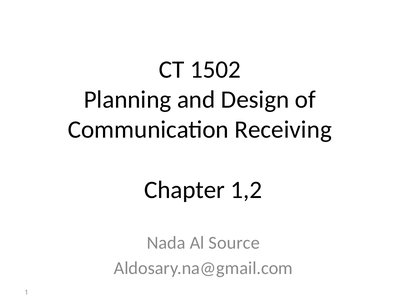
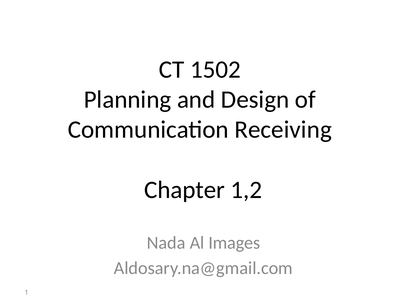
Source: Source -> Images (234, 243)
